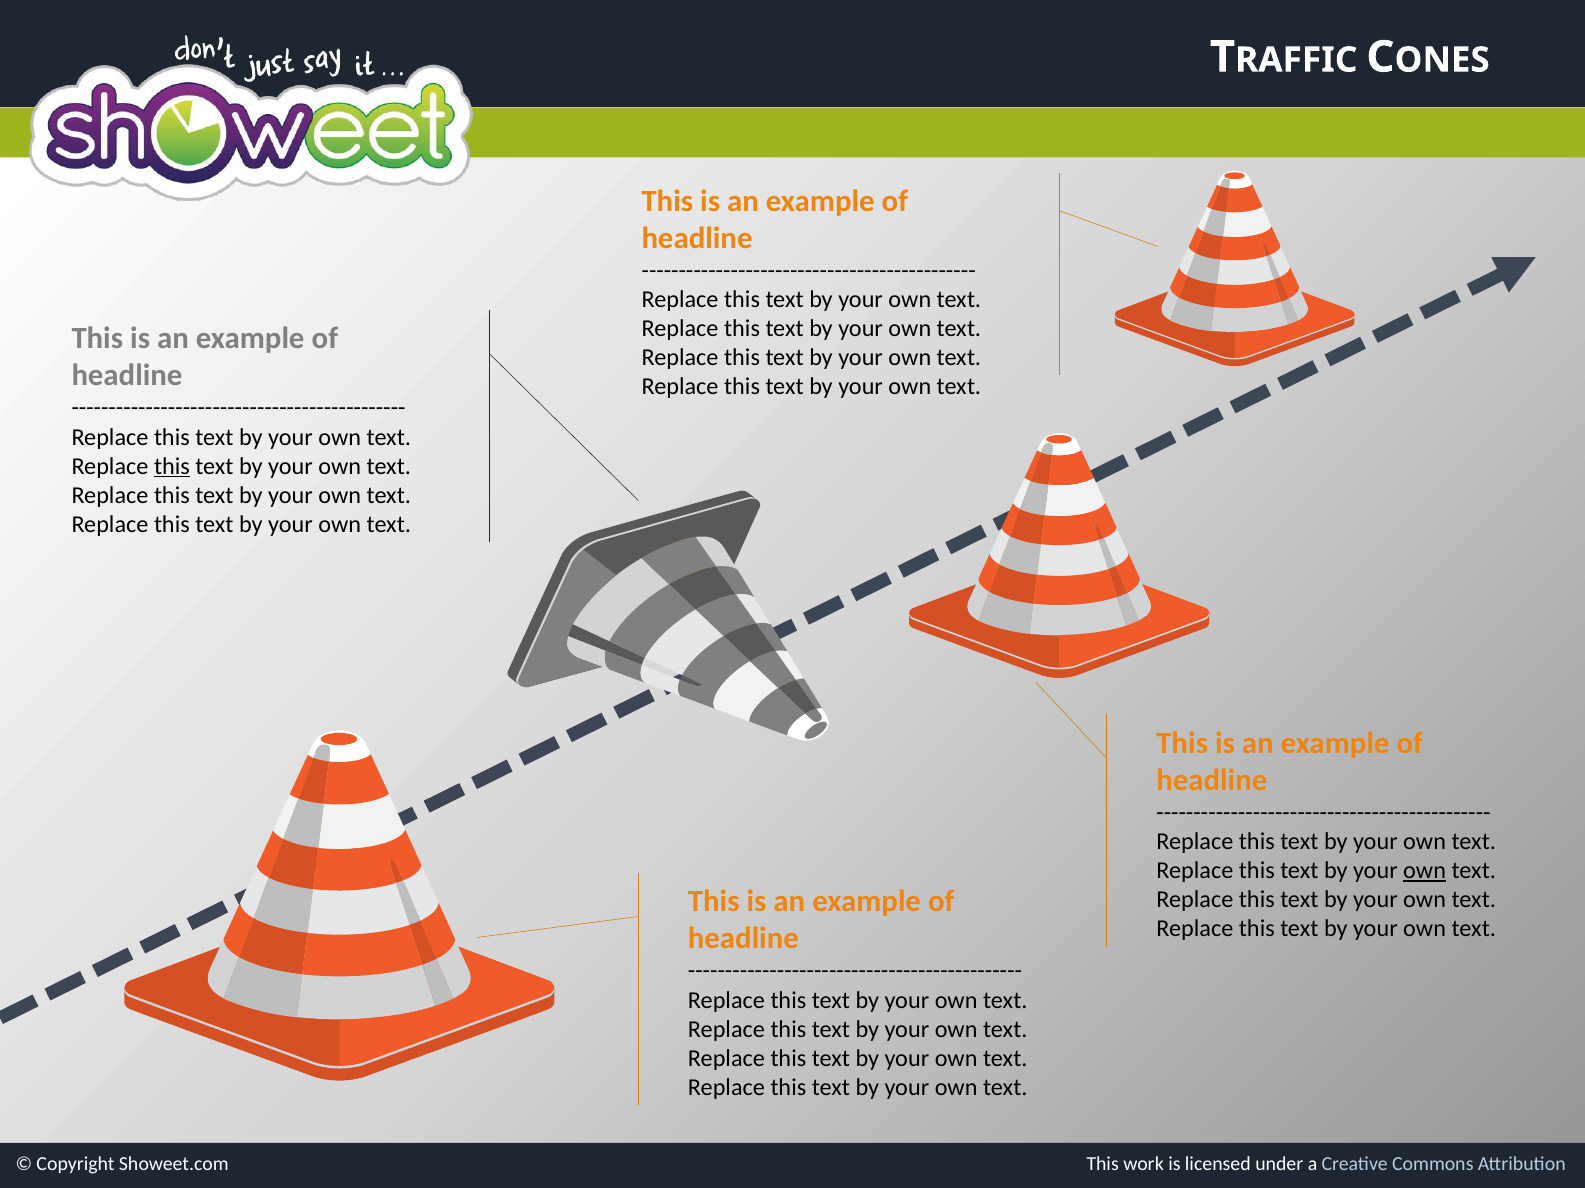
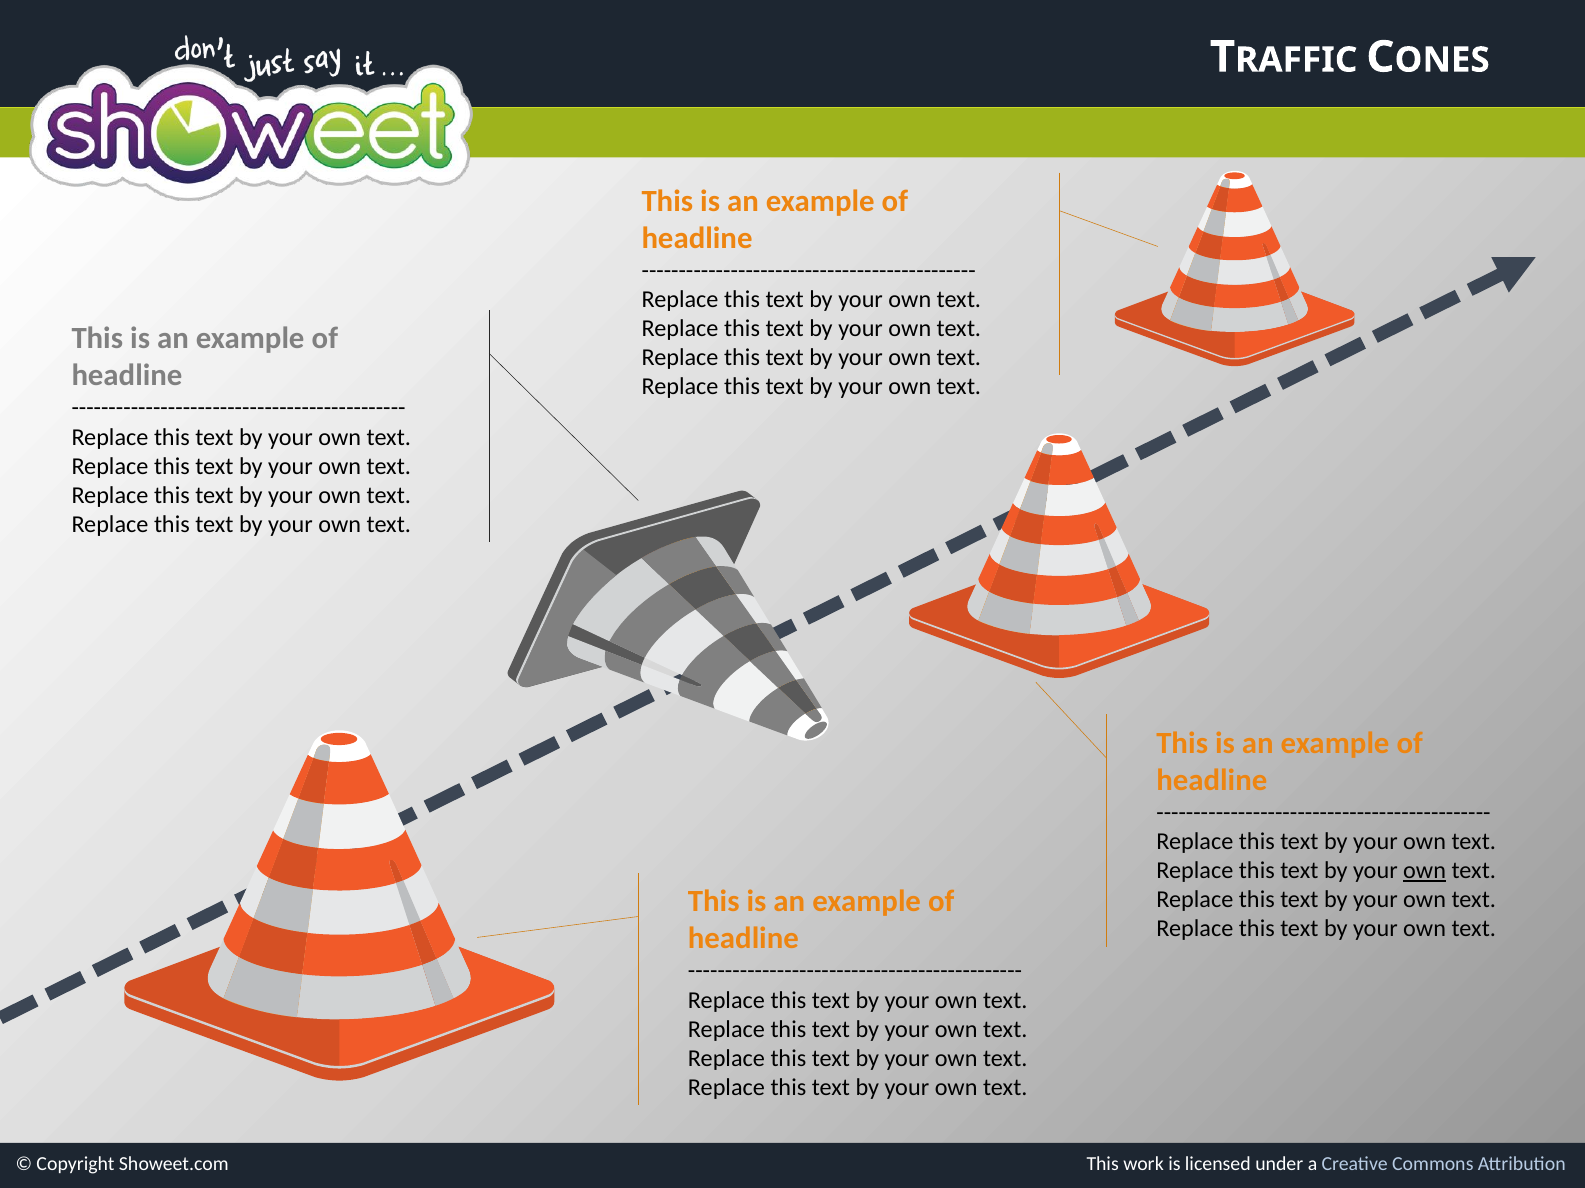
this underline: present -> none (172, 466)
